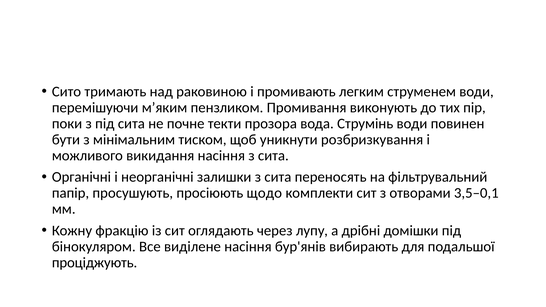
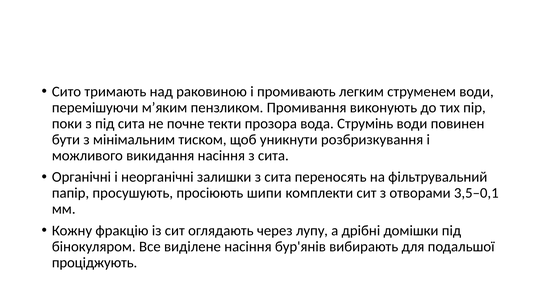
щодо: щодо -> шипи (264, 193)
